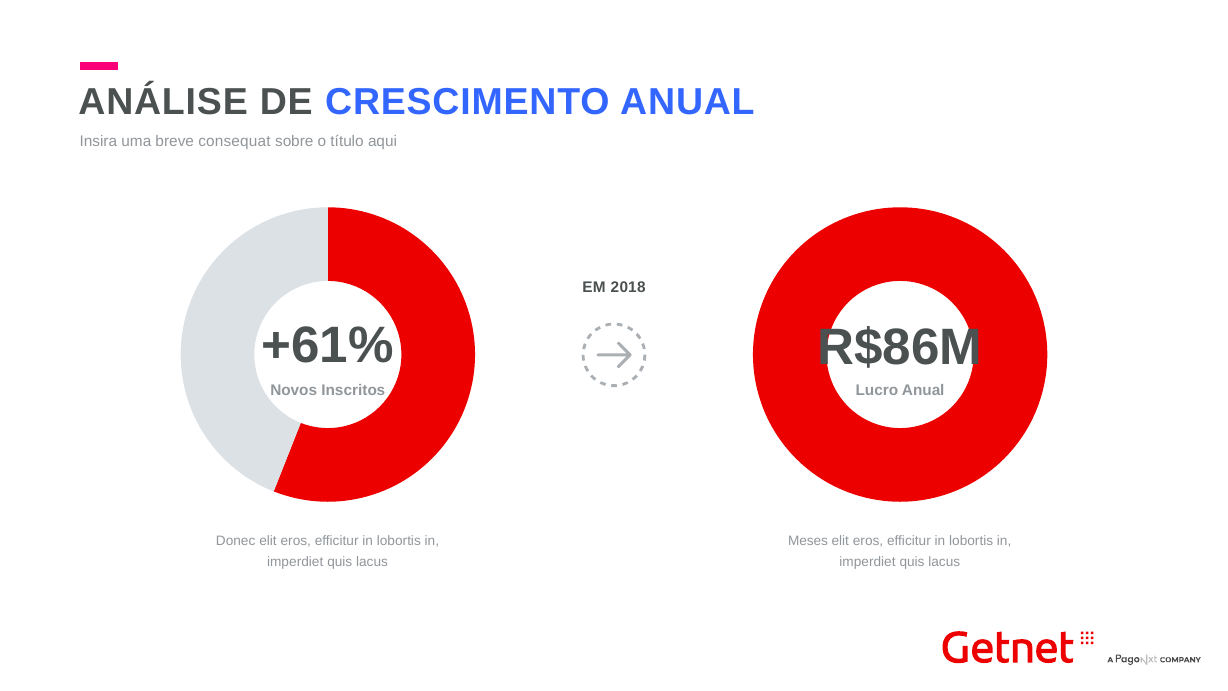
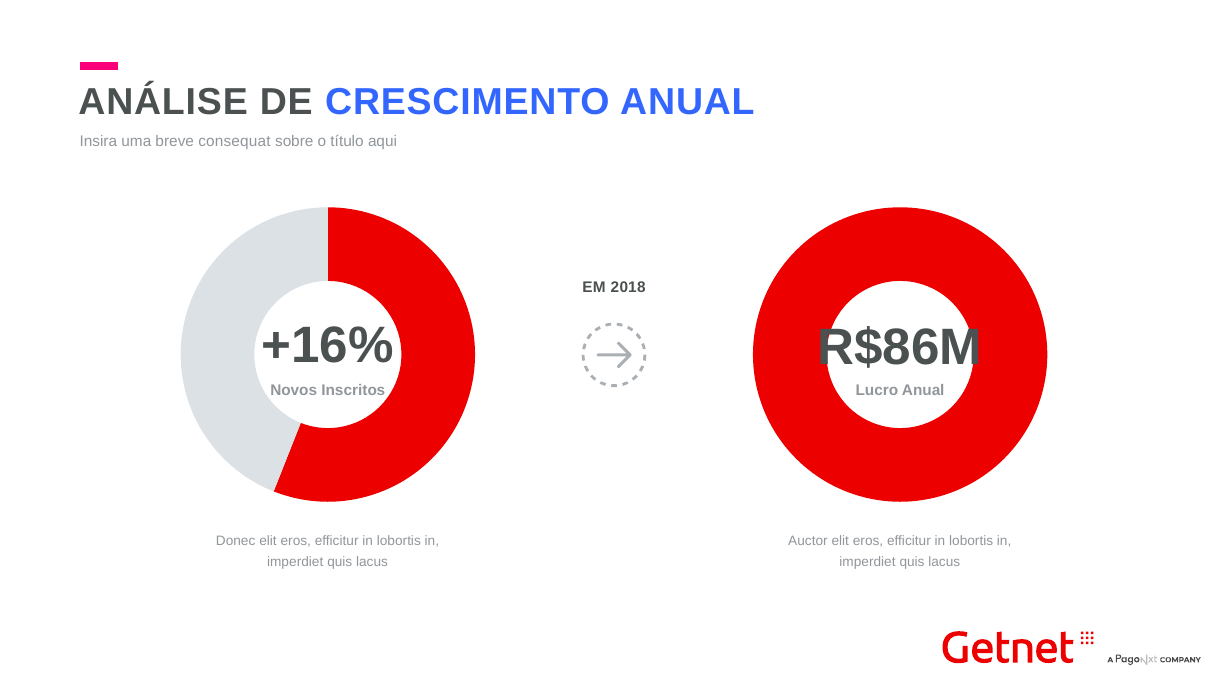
+61%: +61% -> +16% (328, 346)
Meses: Meses -> Auctor (808, 540)
